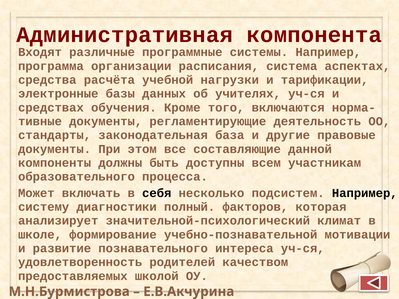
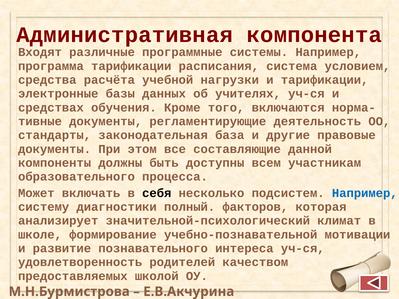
программа организации: организации -> тарификации (131, 66)
аспектах: аспектах -> условием (357, 66)
Например colour: black -> blue (365, 193)
